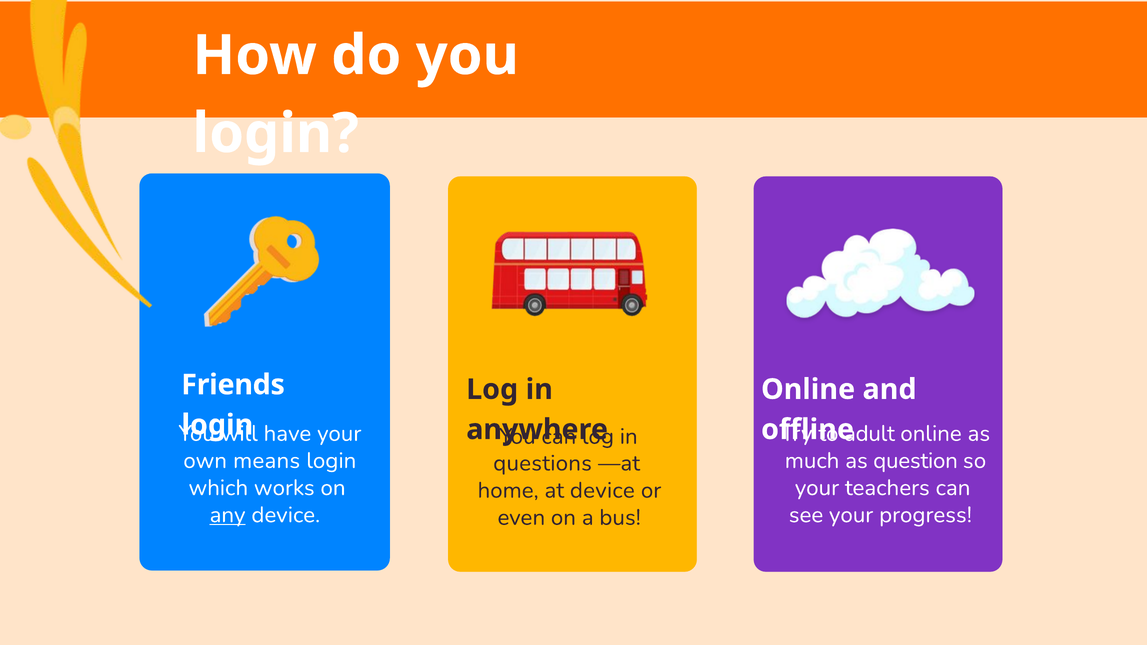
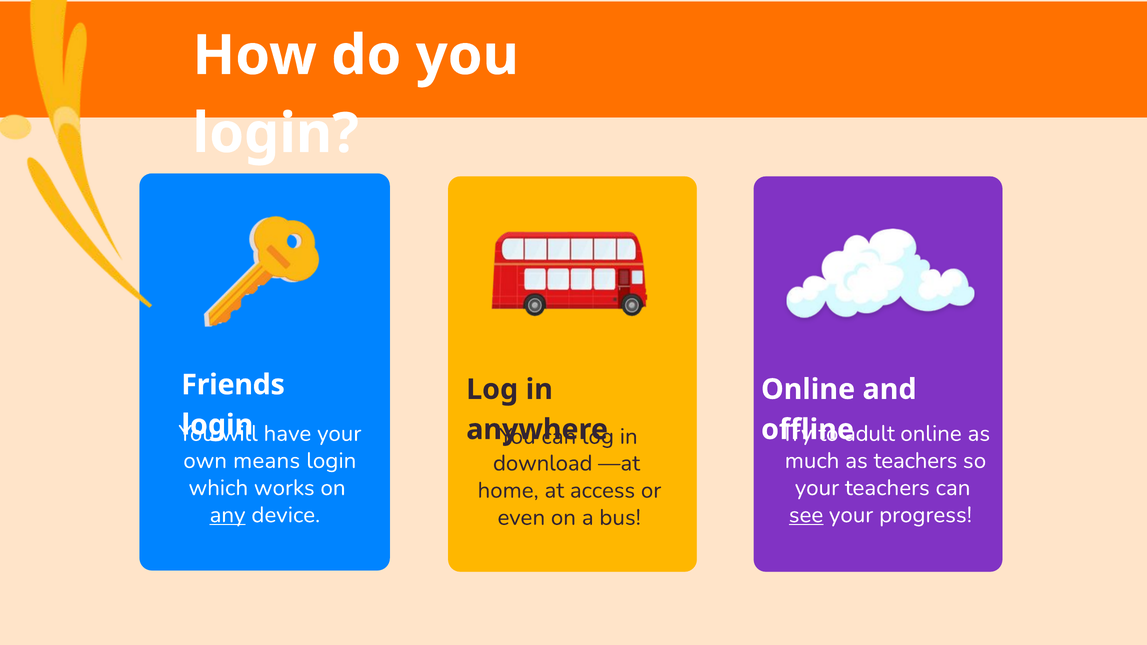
as question: question -> teachers (916, 461)
questions: questions -> download (543, 463)
at device: device -> access (603, 490)
see underline: none -> present (806, 515)
